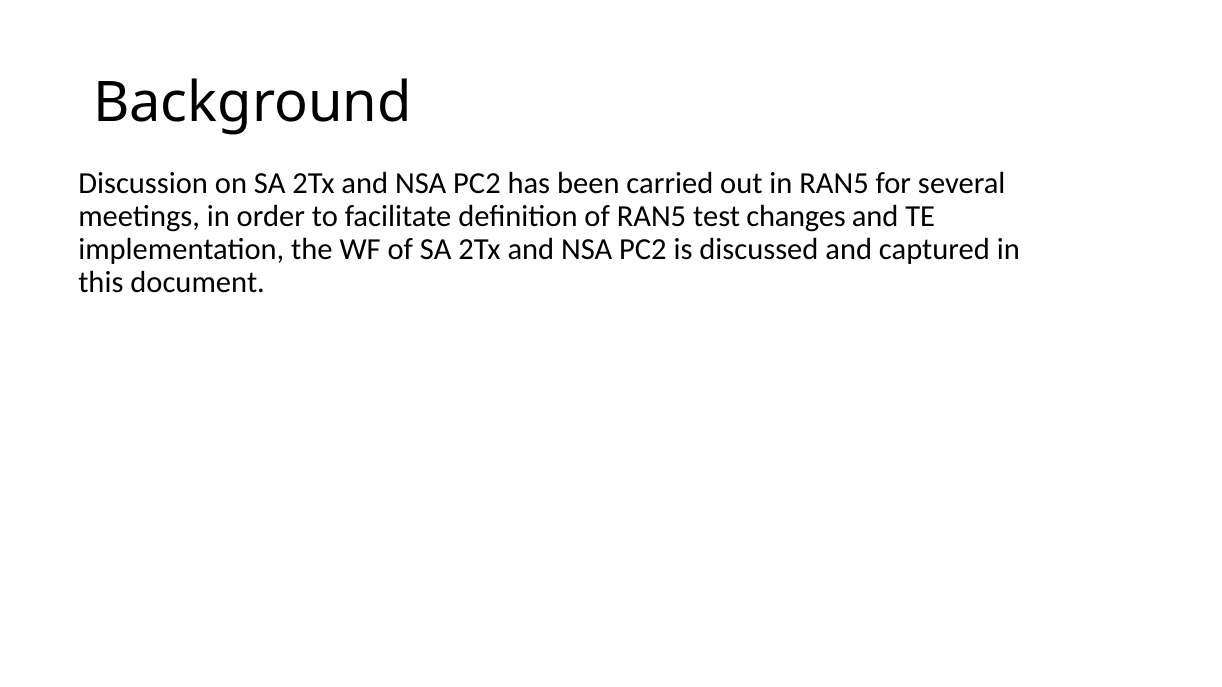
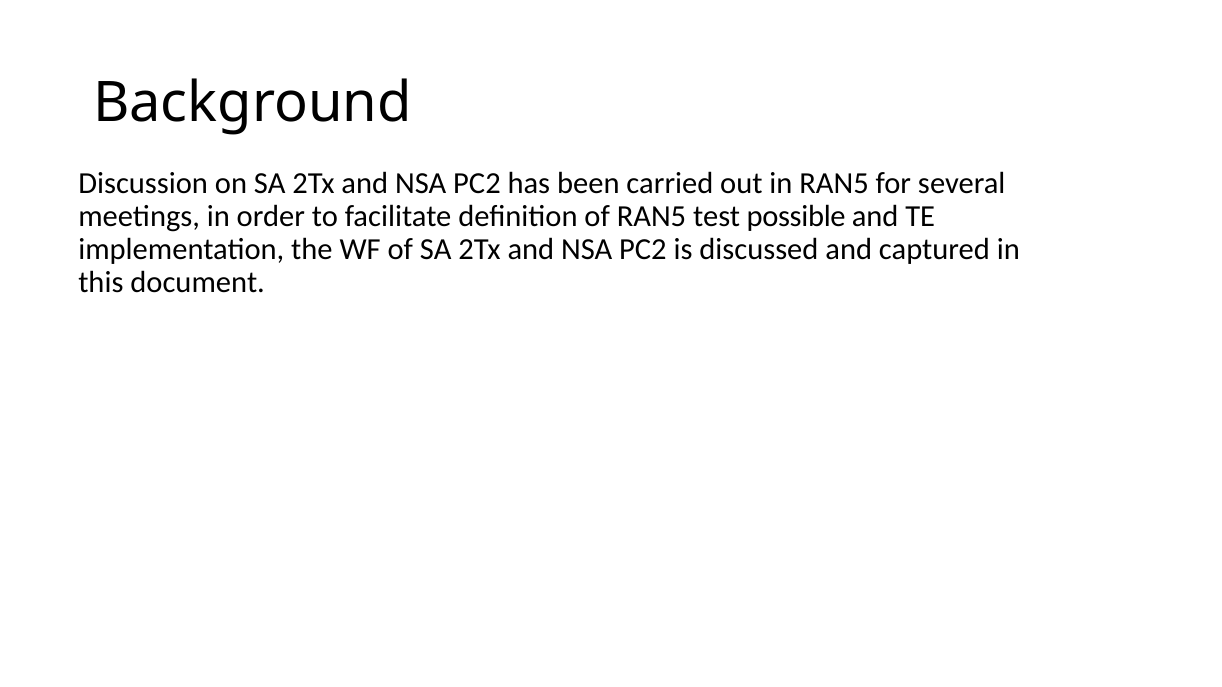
changes: changes -> possible (796, 216)
